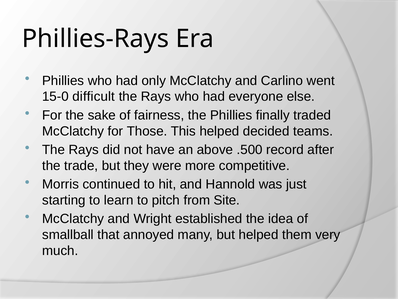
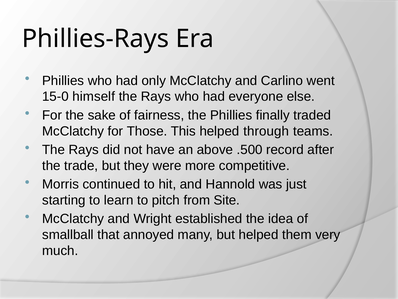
difficult: difficult -> himself (94, 96)
decided: decided -> through (266, 131)
